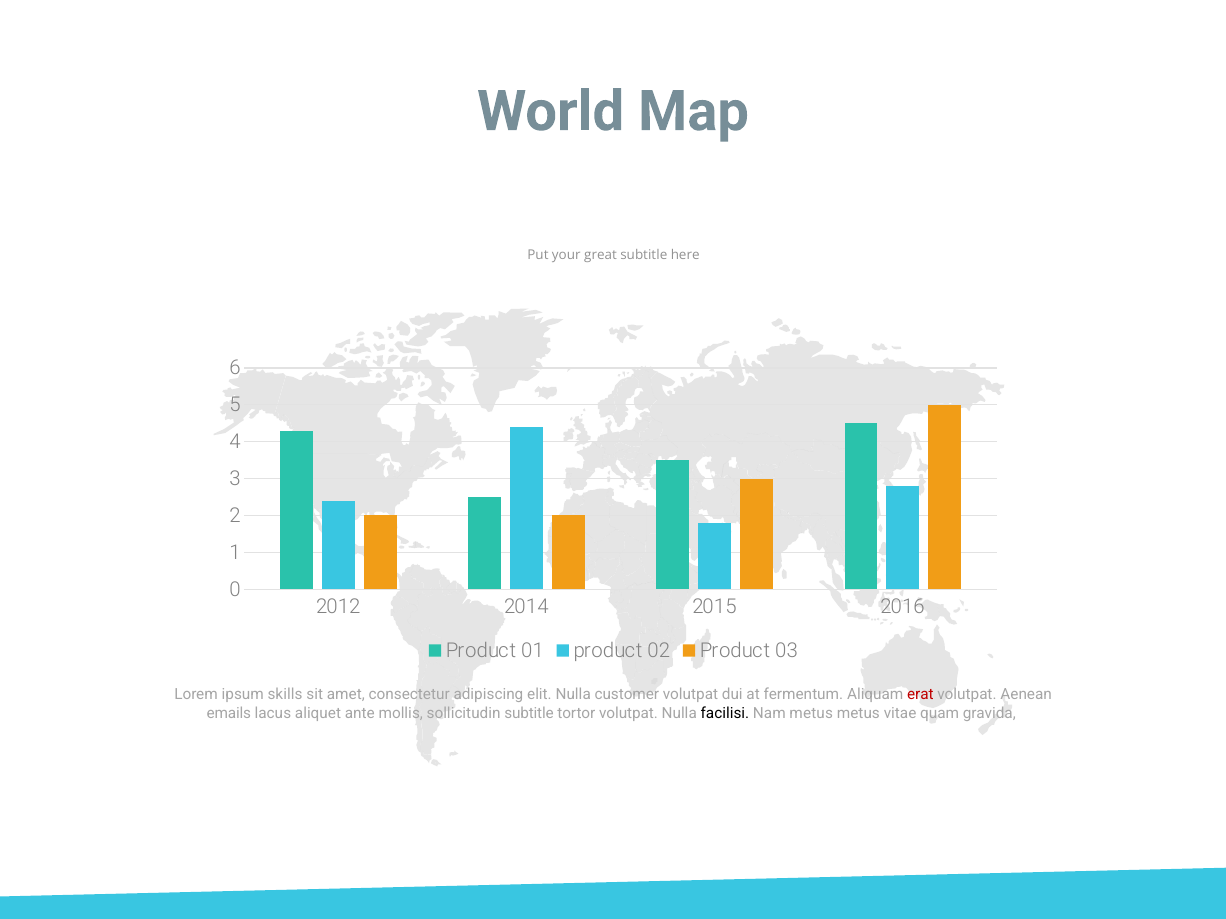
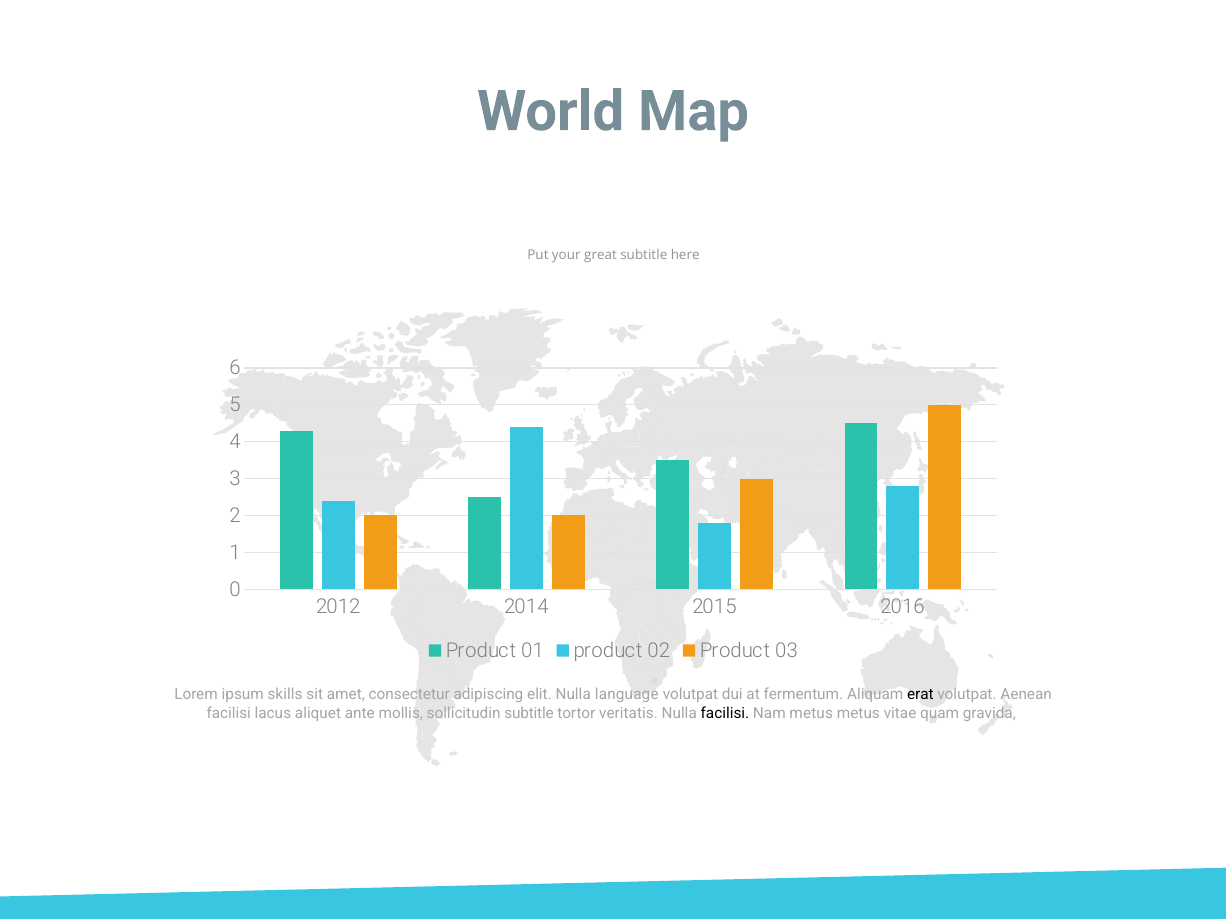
customer: customer -> language (627, 695)
erat colour: red -> black (920, 695)
emails: emails -> facilisi (229, 714)
tortor volutpat: volutpat -> veritatis (628, 714)
